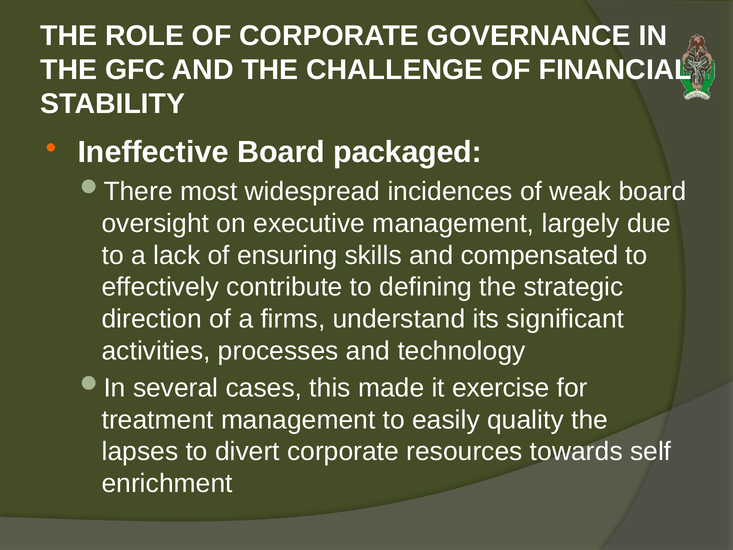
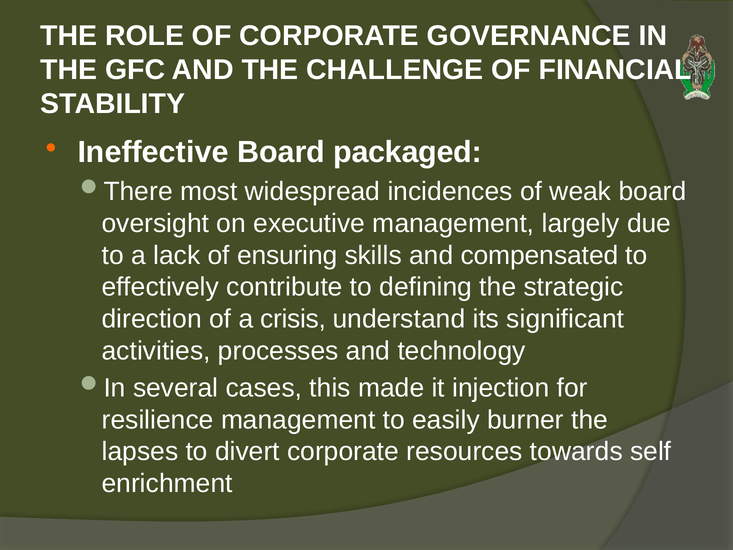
firms: firms -> crisis (293, 319)
exercise: exercise -> injection (501, 388)
treatment: treatment -> resilience (158, 420)
quality: quality -> burner (526, 420)
